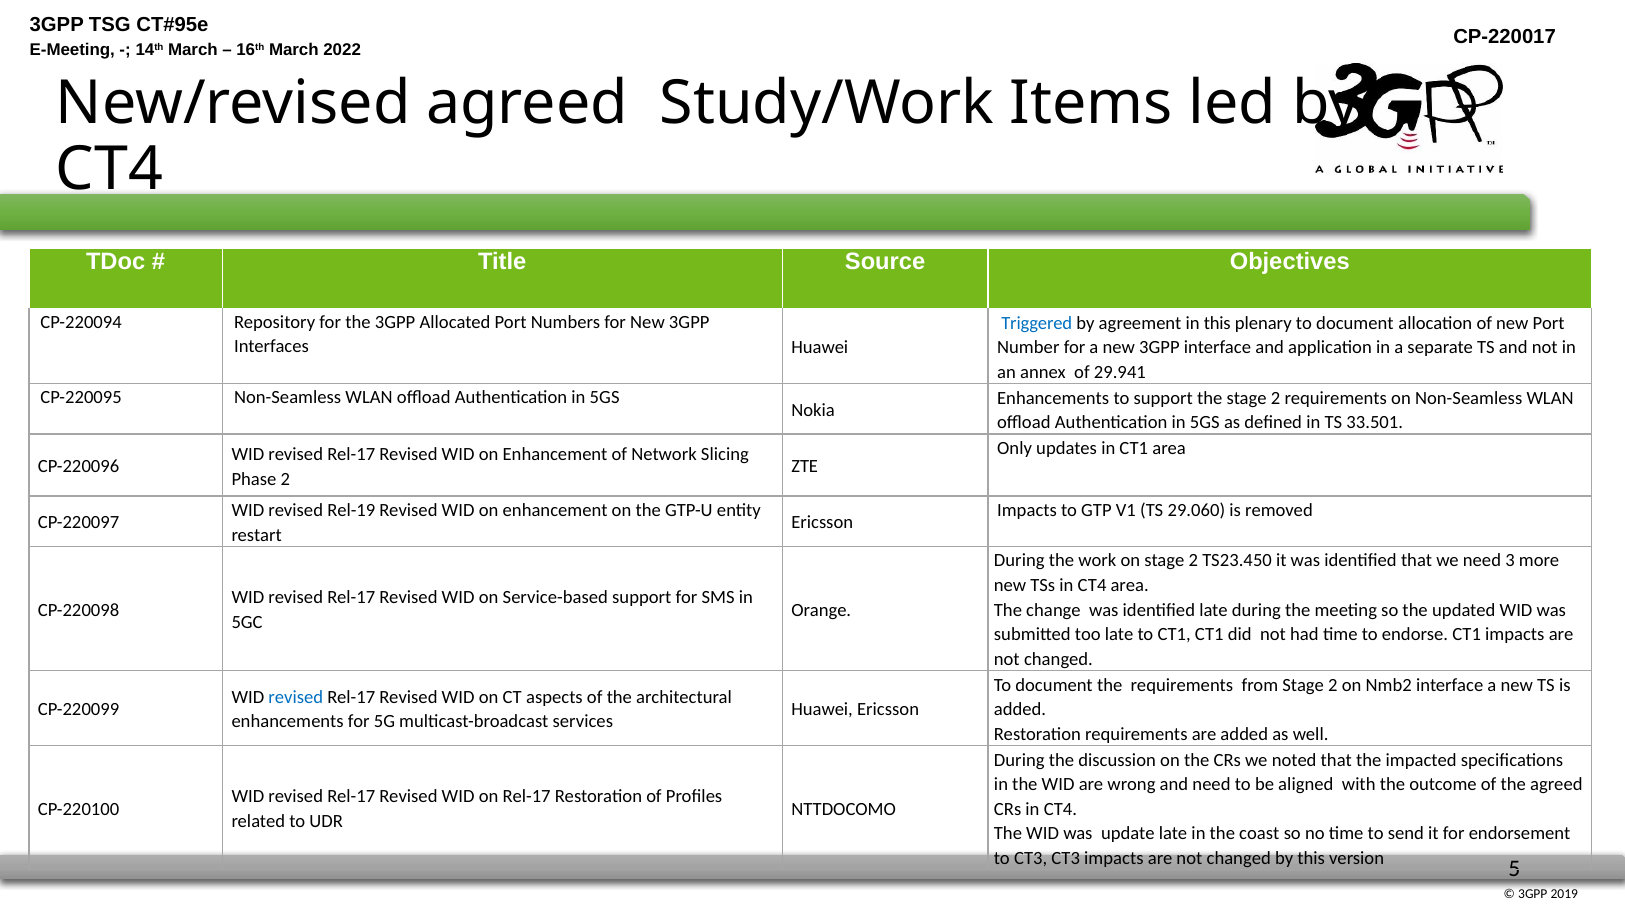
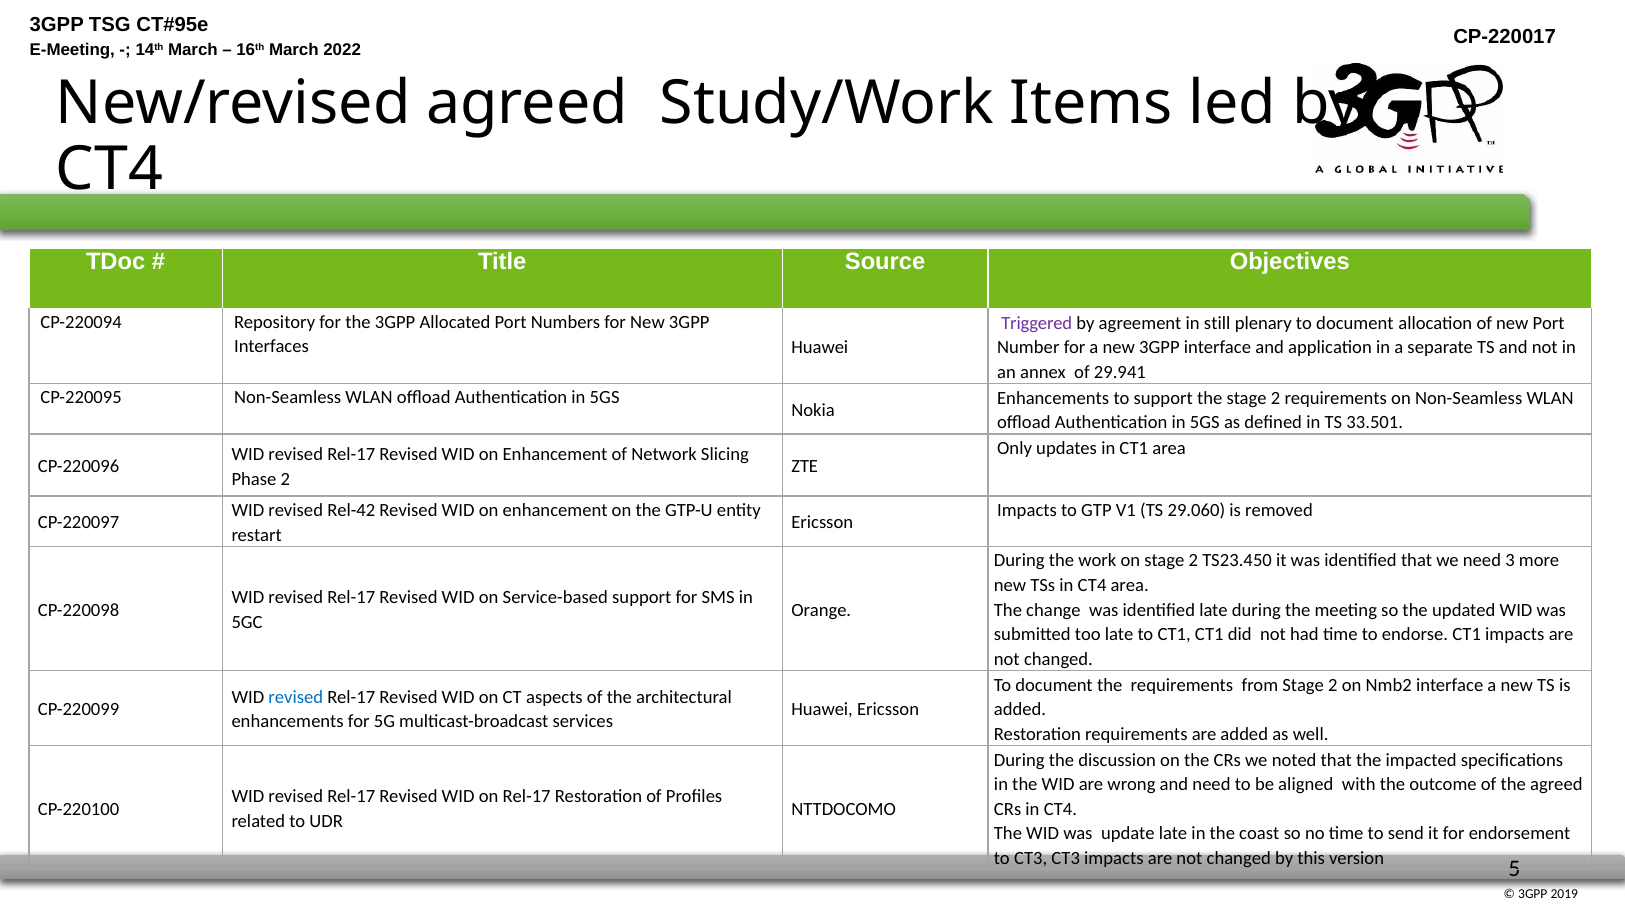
Triggered colour: blue -> purple (1037, 323)
in this: this -> still (1217, 323)
Rel-19: Rel-19 -> Rel-42 (351, 510)
